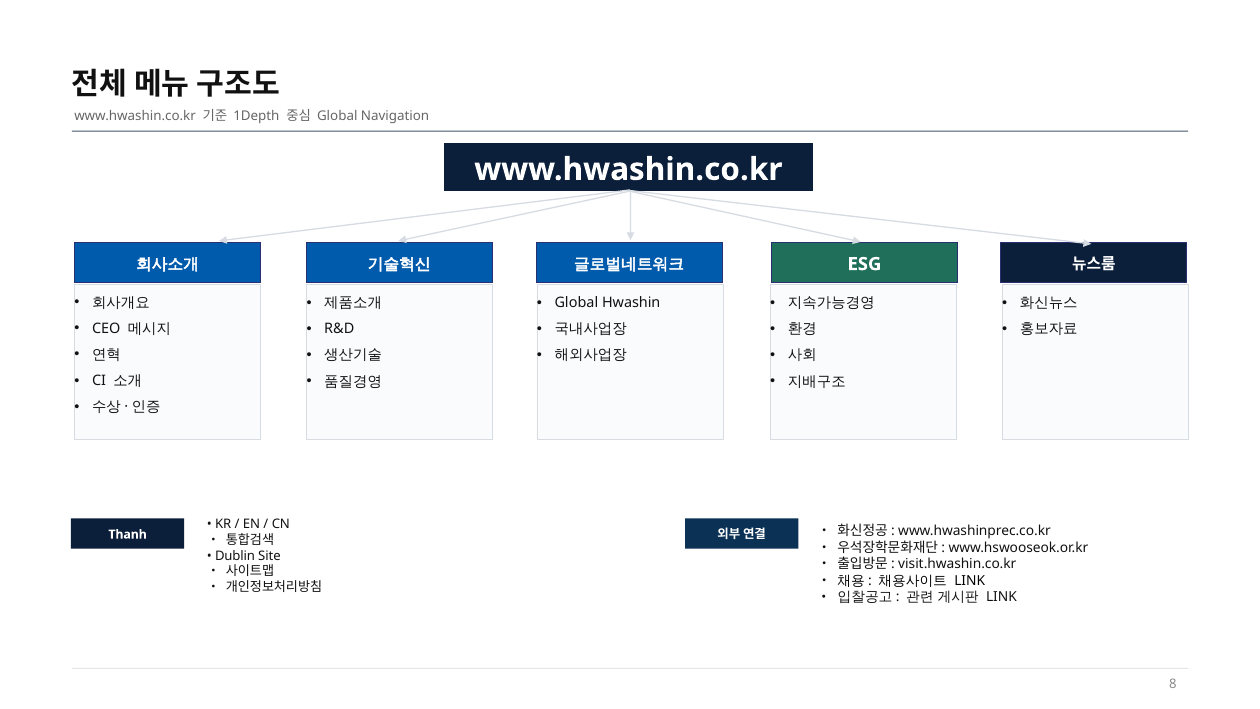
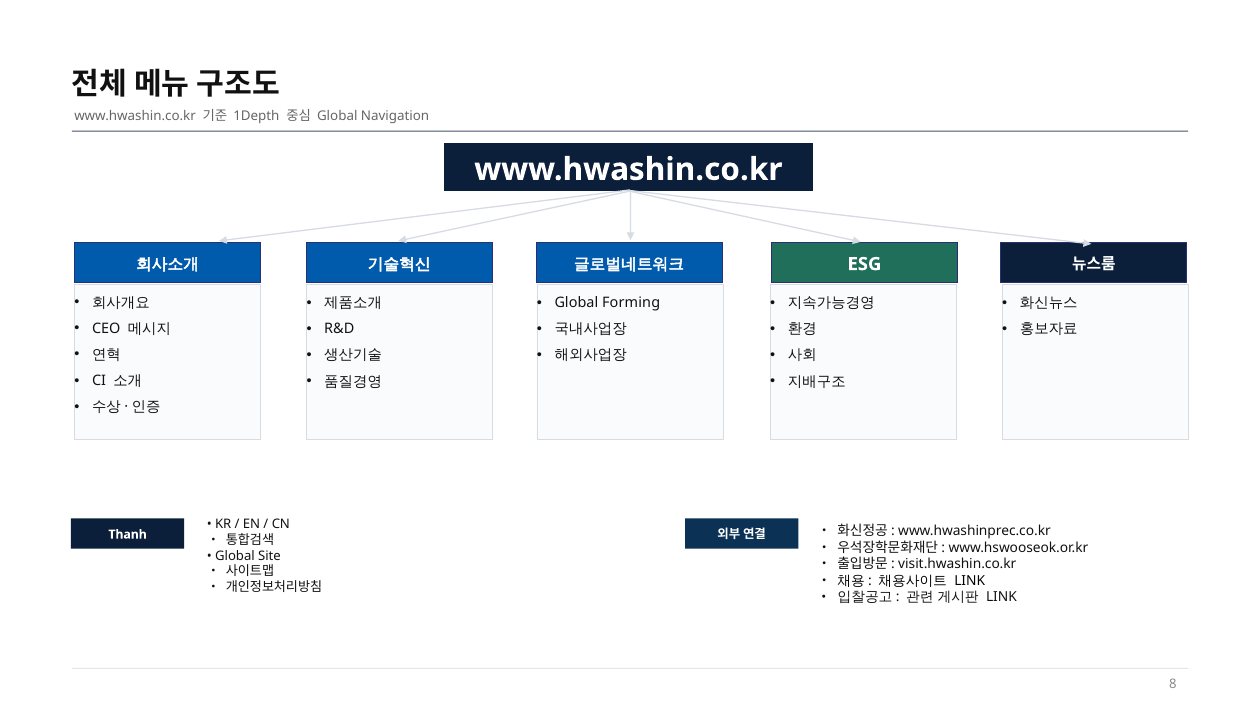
Hwashin: Hwashin -> Forming (631, 303)
Dublin: Dublin -> Global (235, 555)
